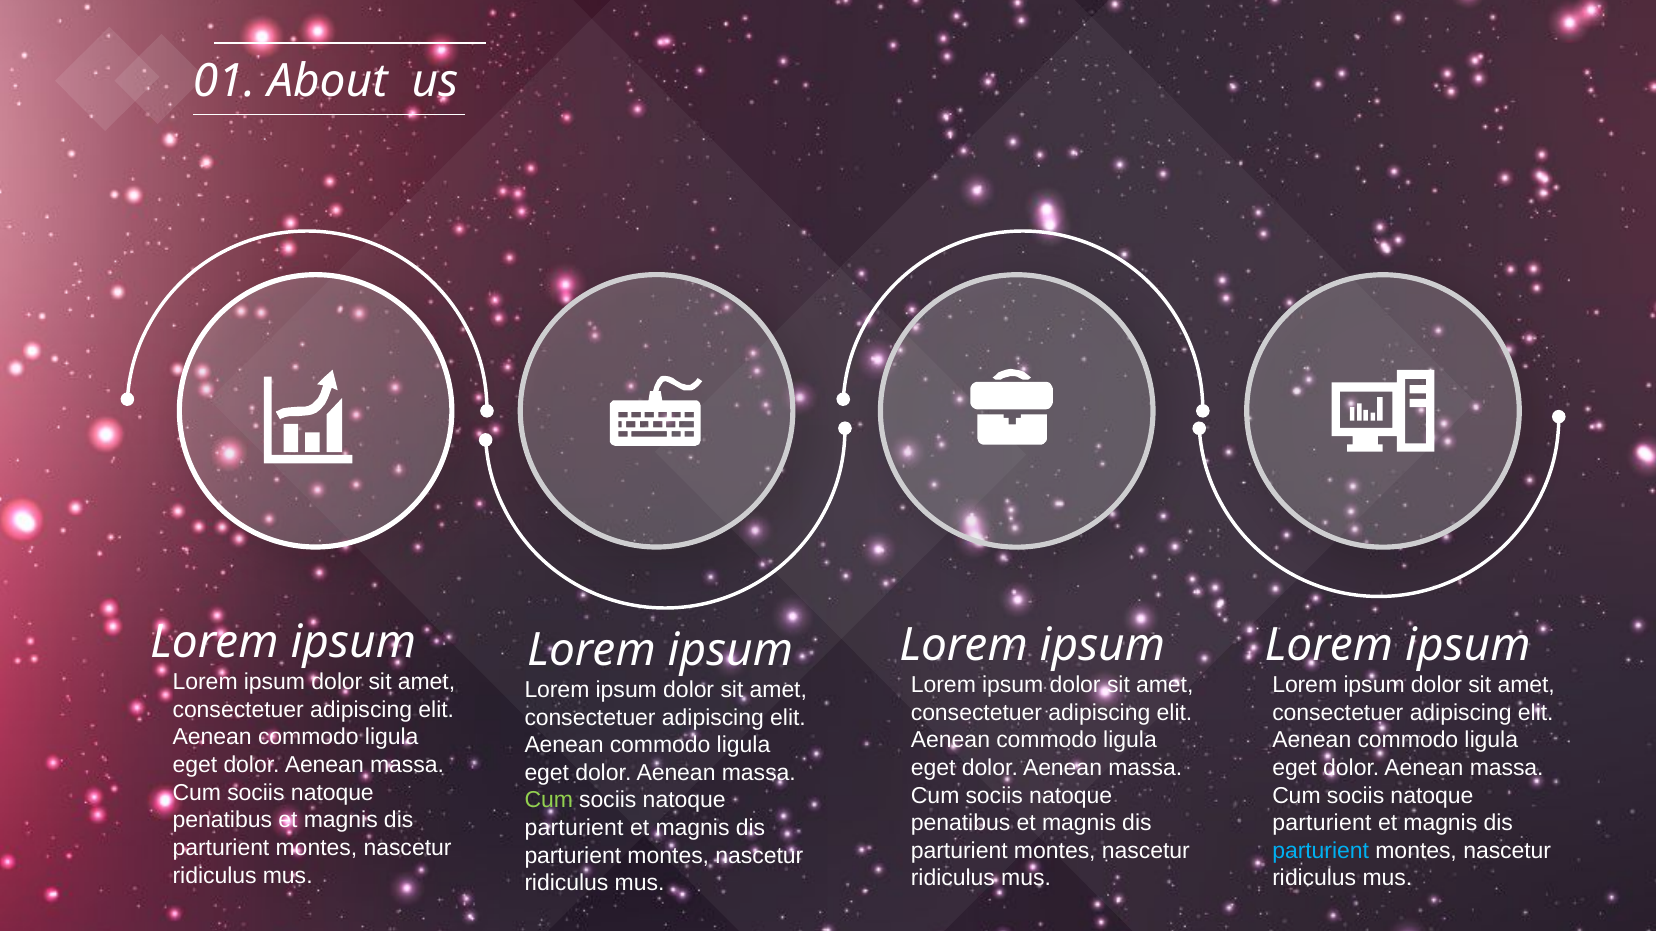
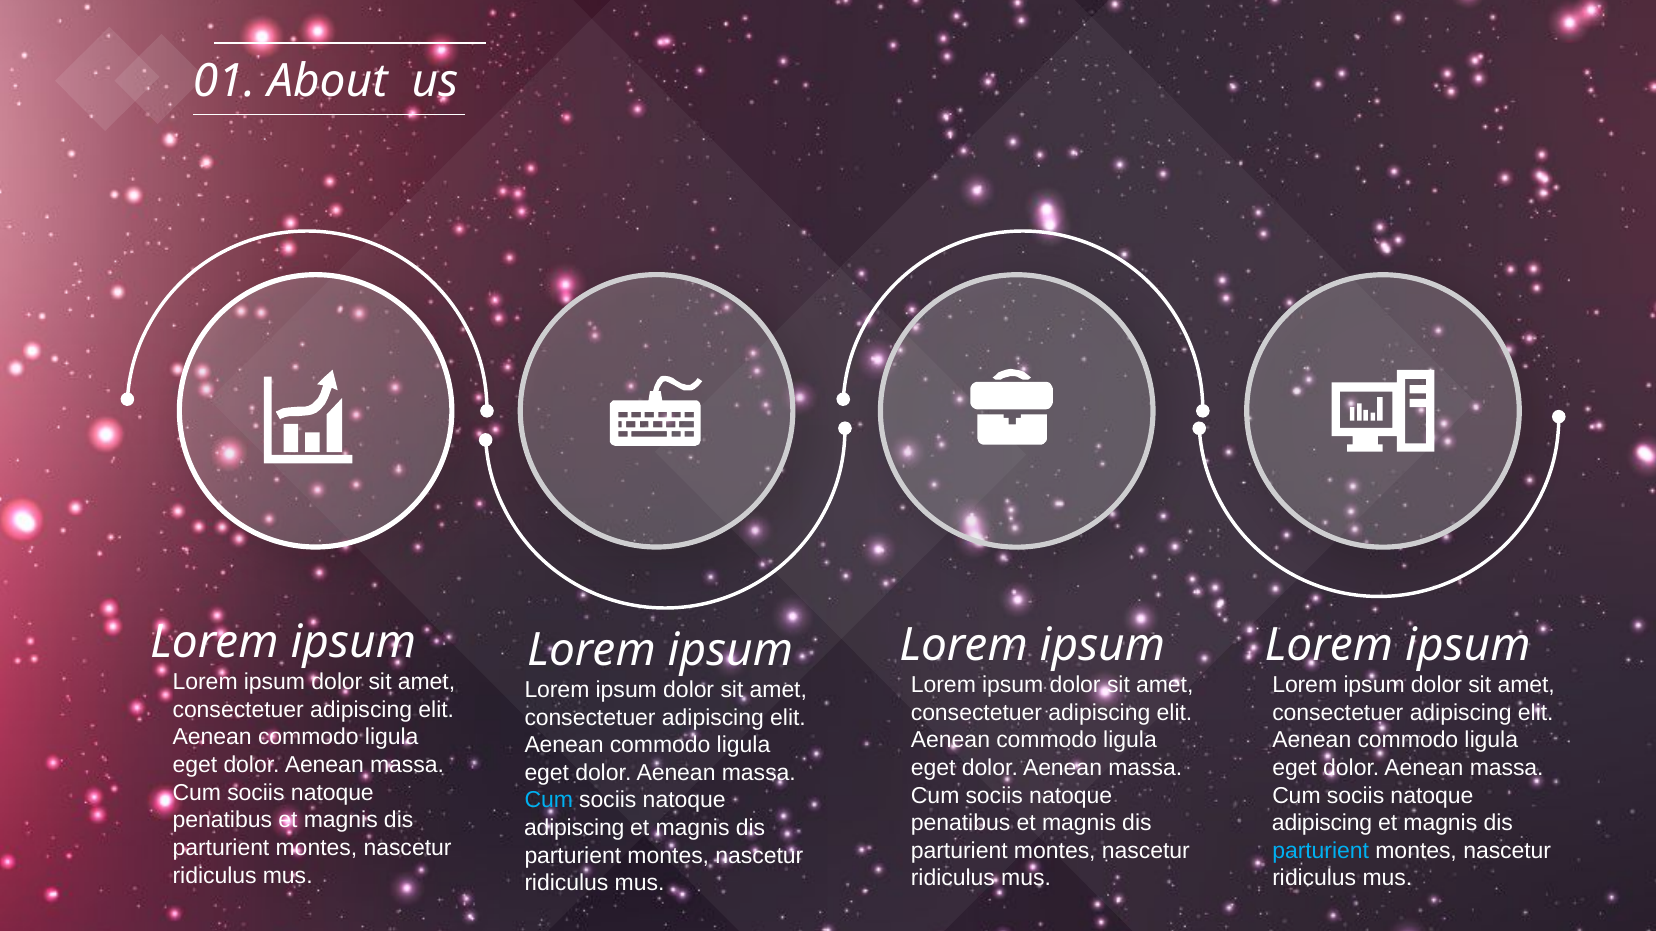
Cum colour: light green -> light blue (549, 801)
parturient: parturient -> adipiscing (1322, 824)
parturient: parturient -> adipiscing (574, 828)
